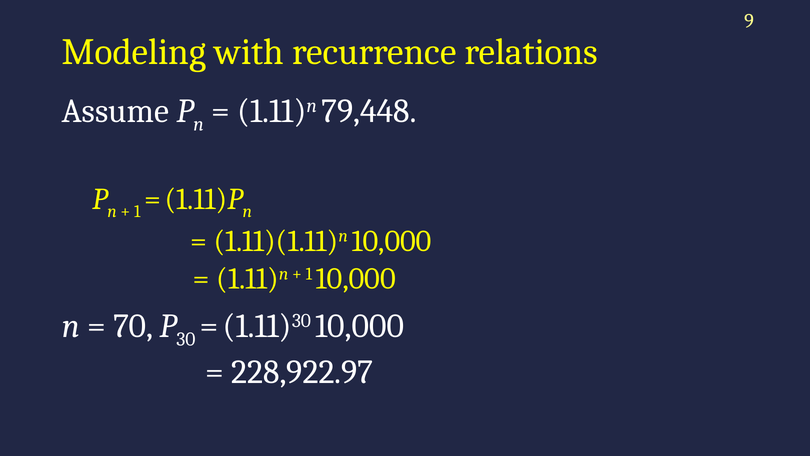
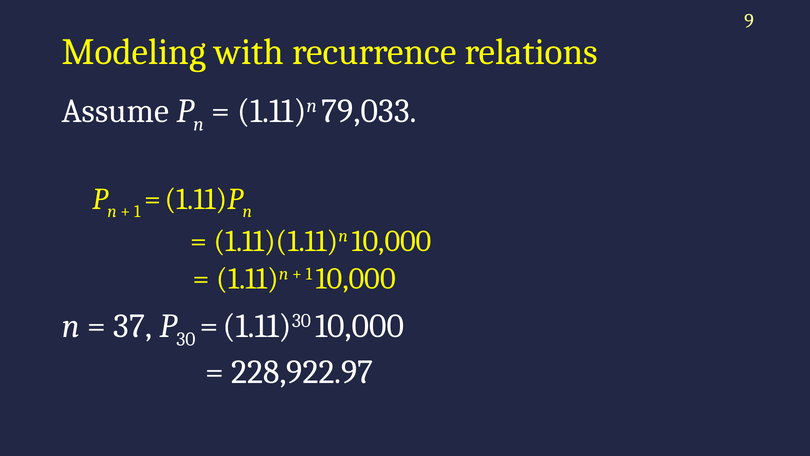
79,448: 79,448 -> 79,033 (369, 111)
70: 70 -> 37 (133, 326)
